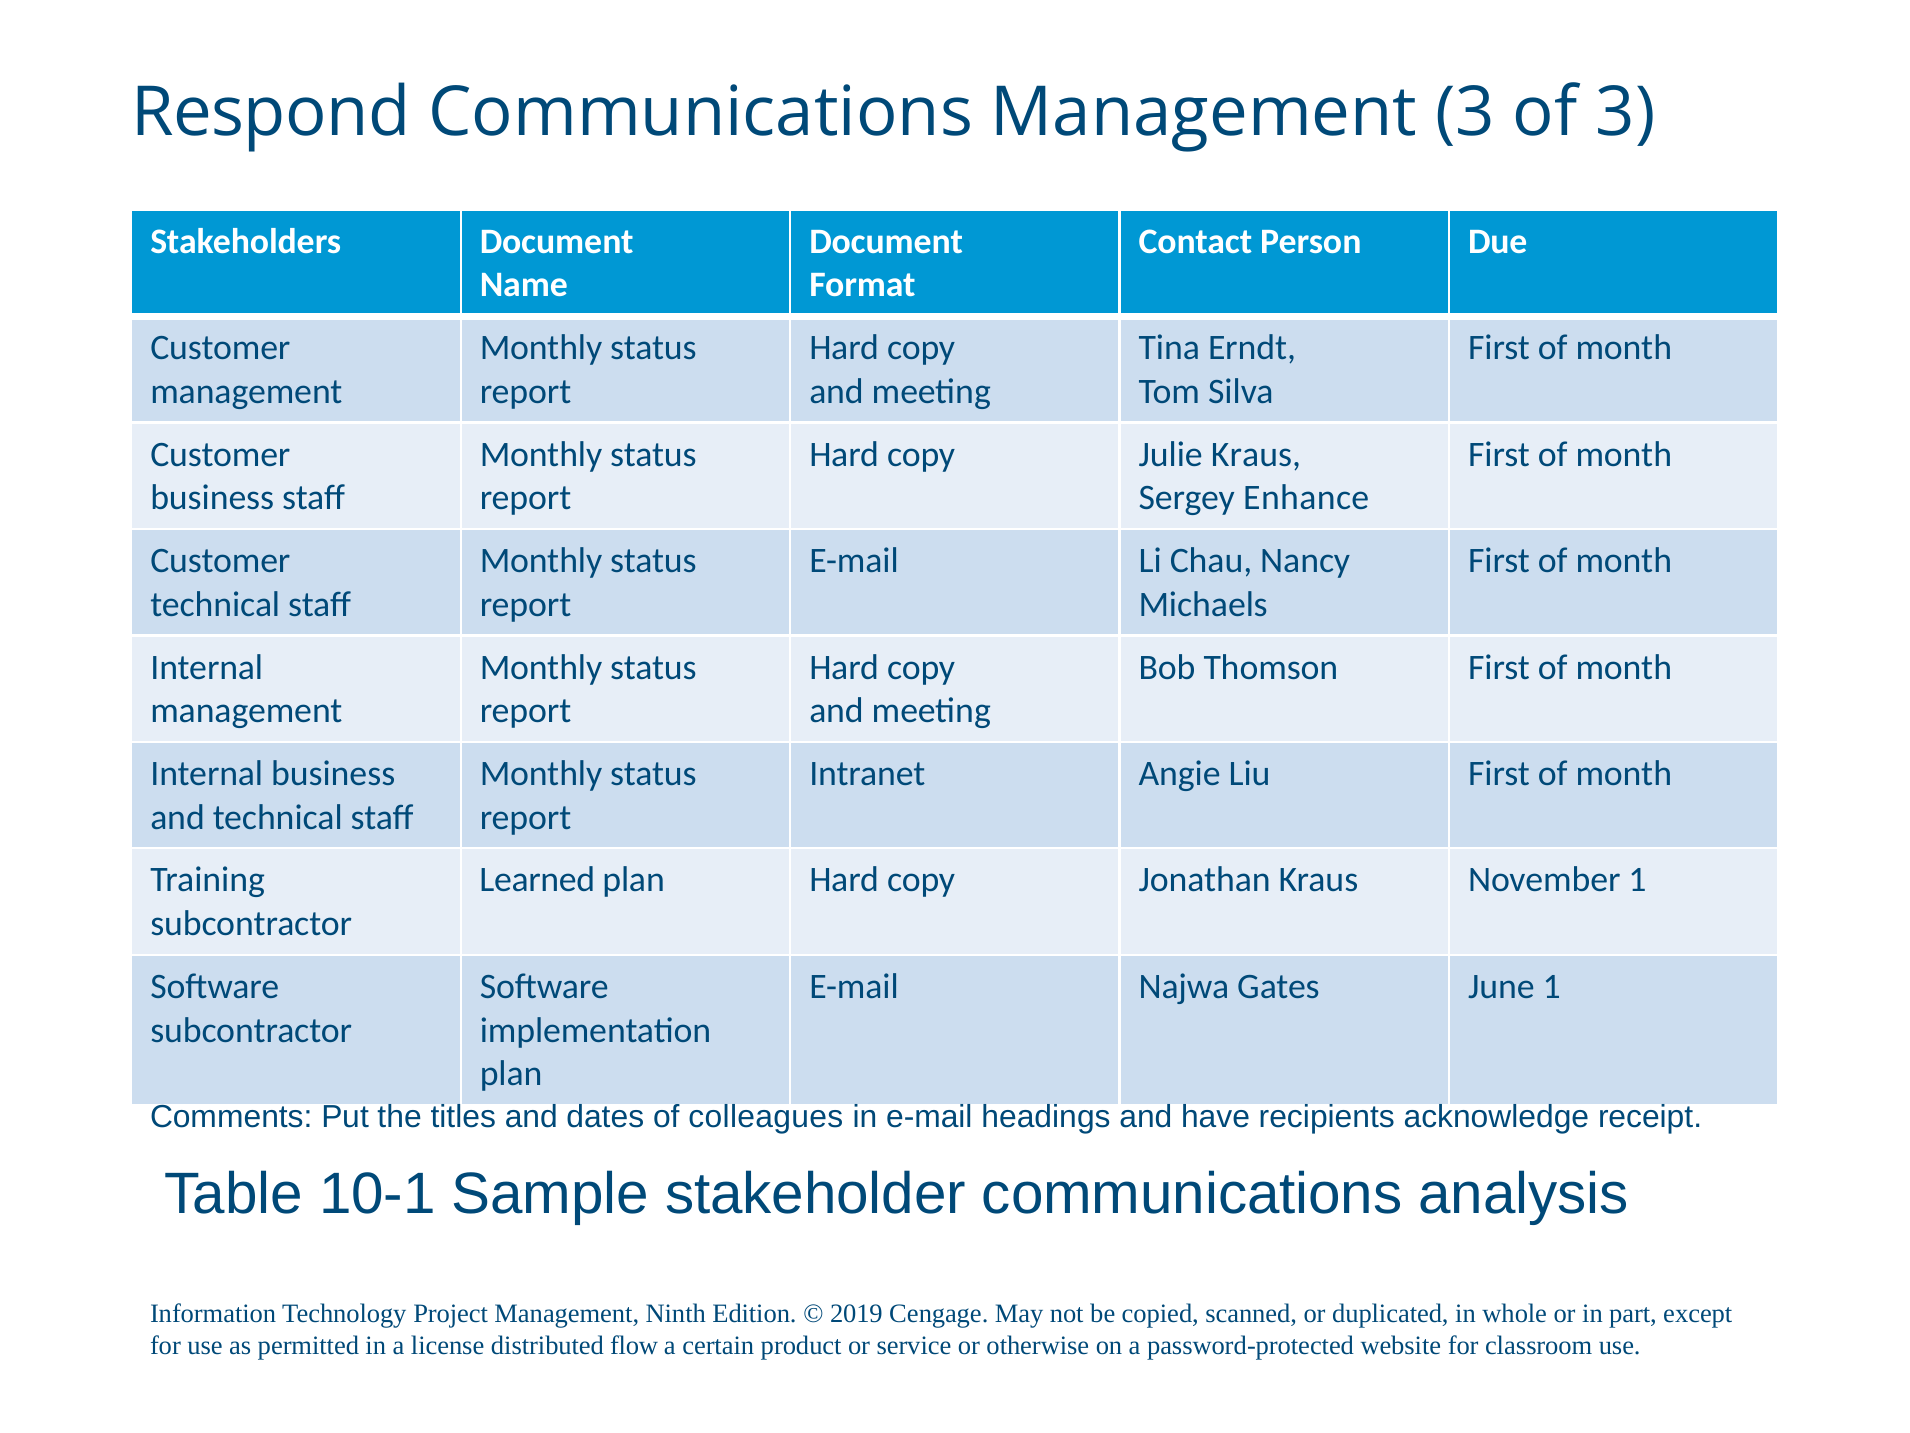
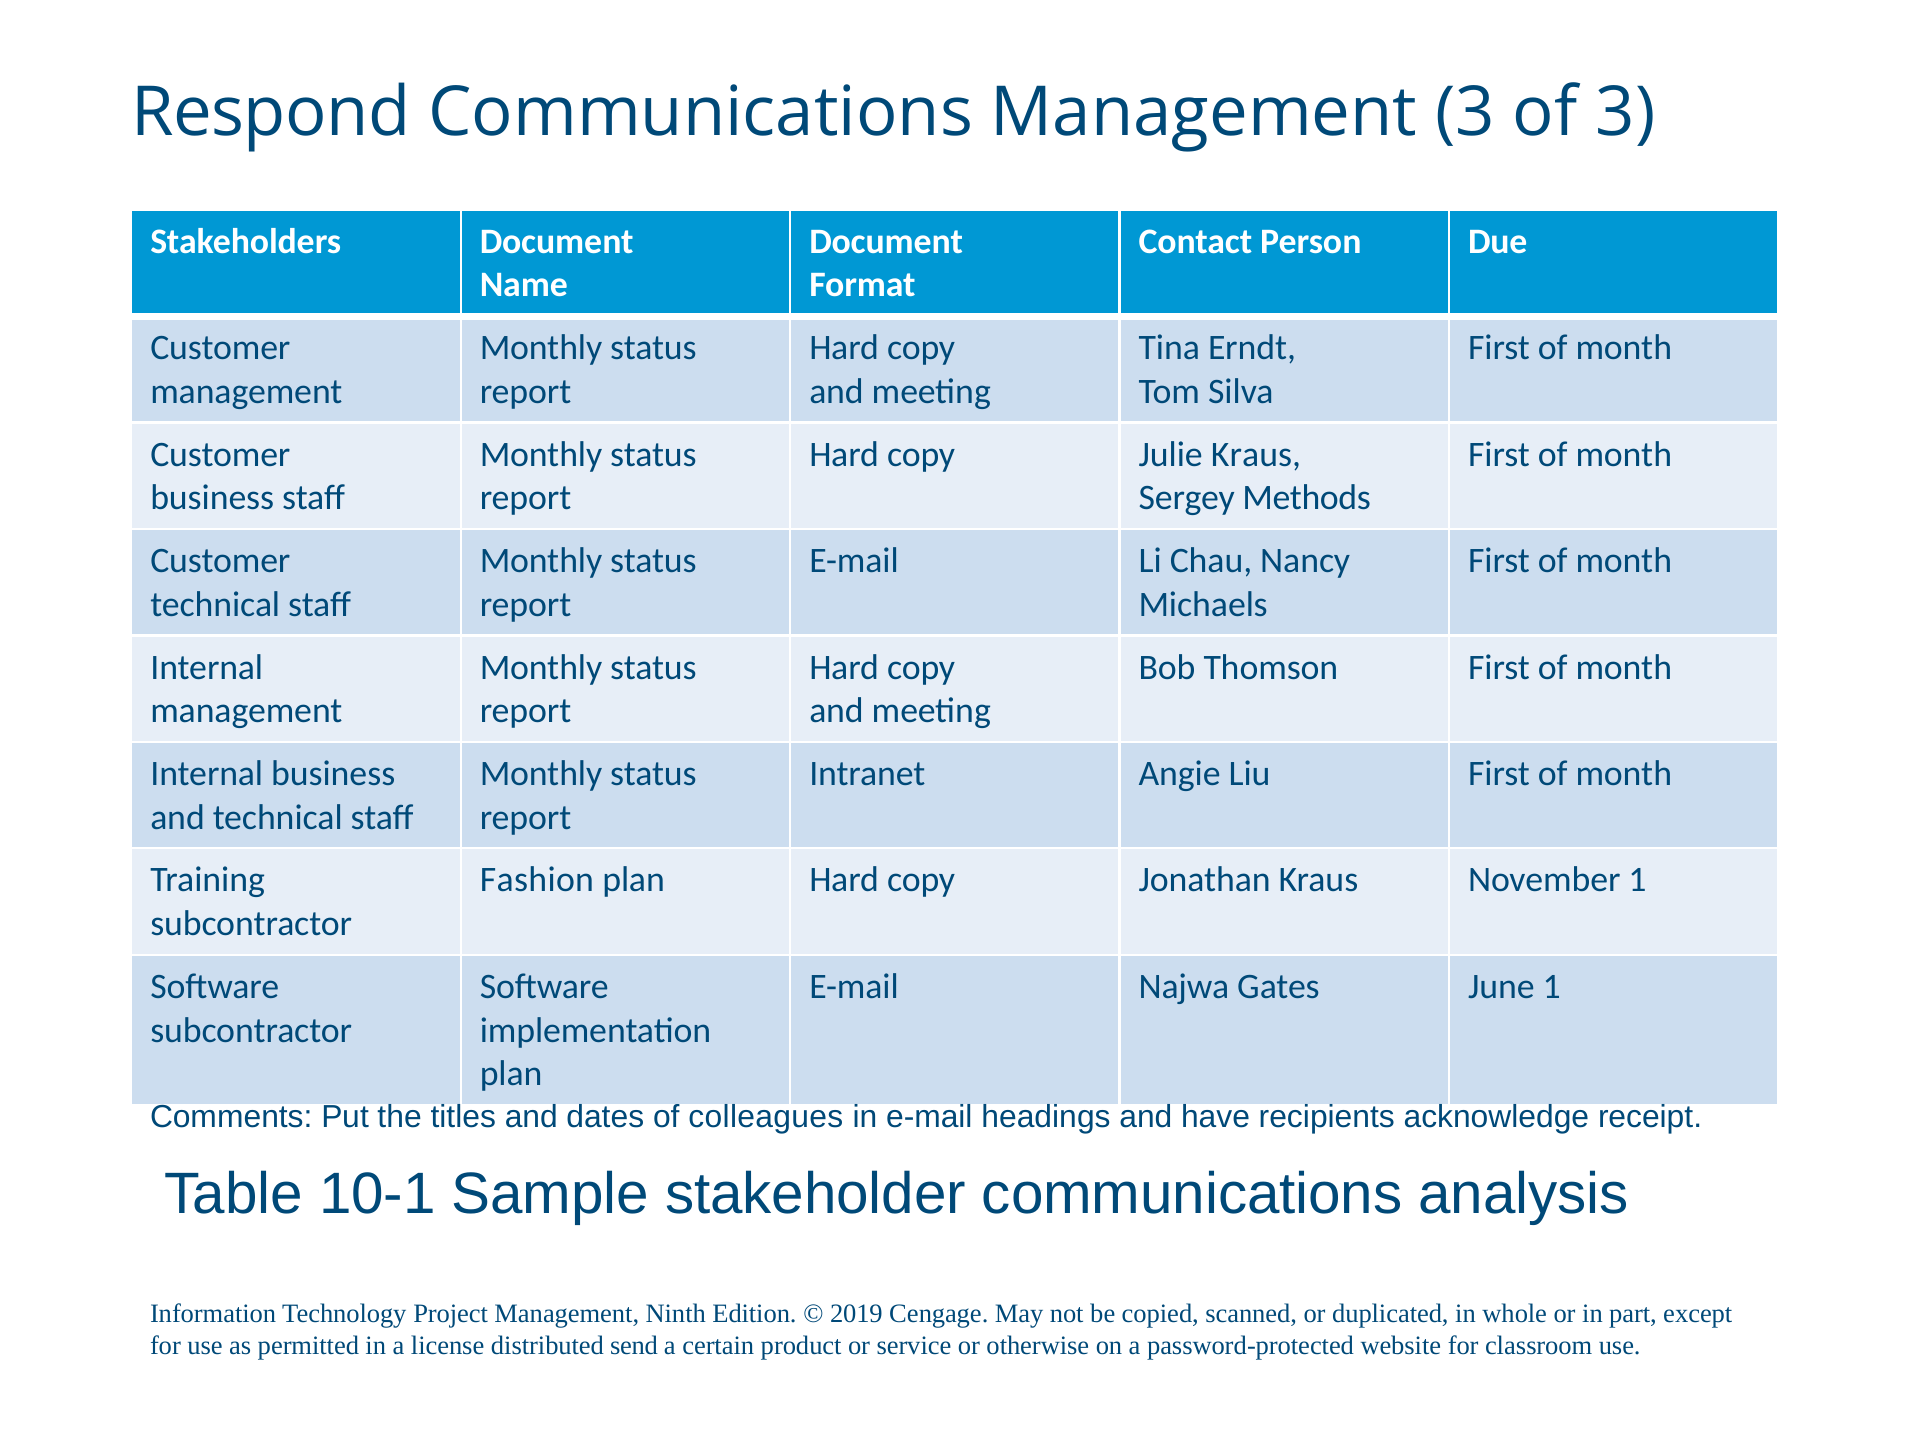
Enhance: Enhance -> Methods (1307, 498)
Learned: Learned -> Fashion (537, 880)
flow: flow -> send (634, 1345)
